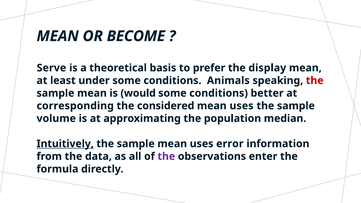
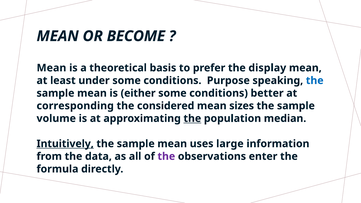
Serve: Serve -> Mean (51, 68)
Animals: Animals -> Purpose (228, 81)
the colour: red -> blue (315, 81)
would: would -> either (138, 93)
uses: uses -> sizes (242, 106)
the underline: none -> present (192, 118)
error: error -> large (230, 144)
